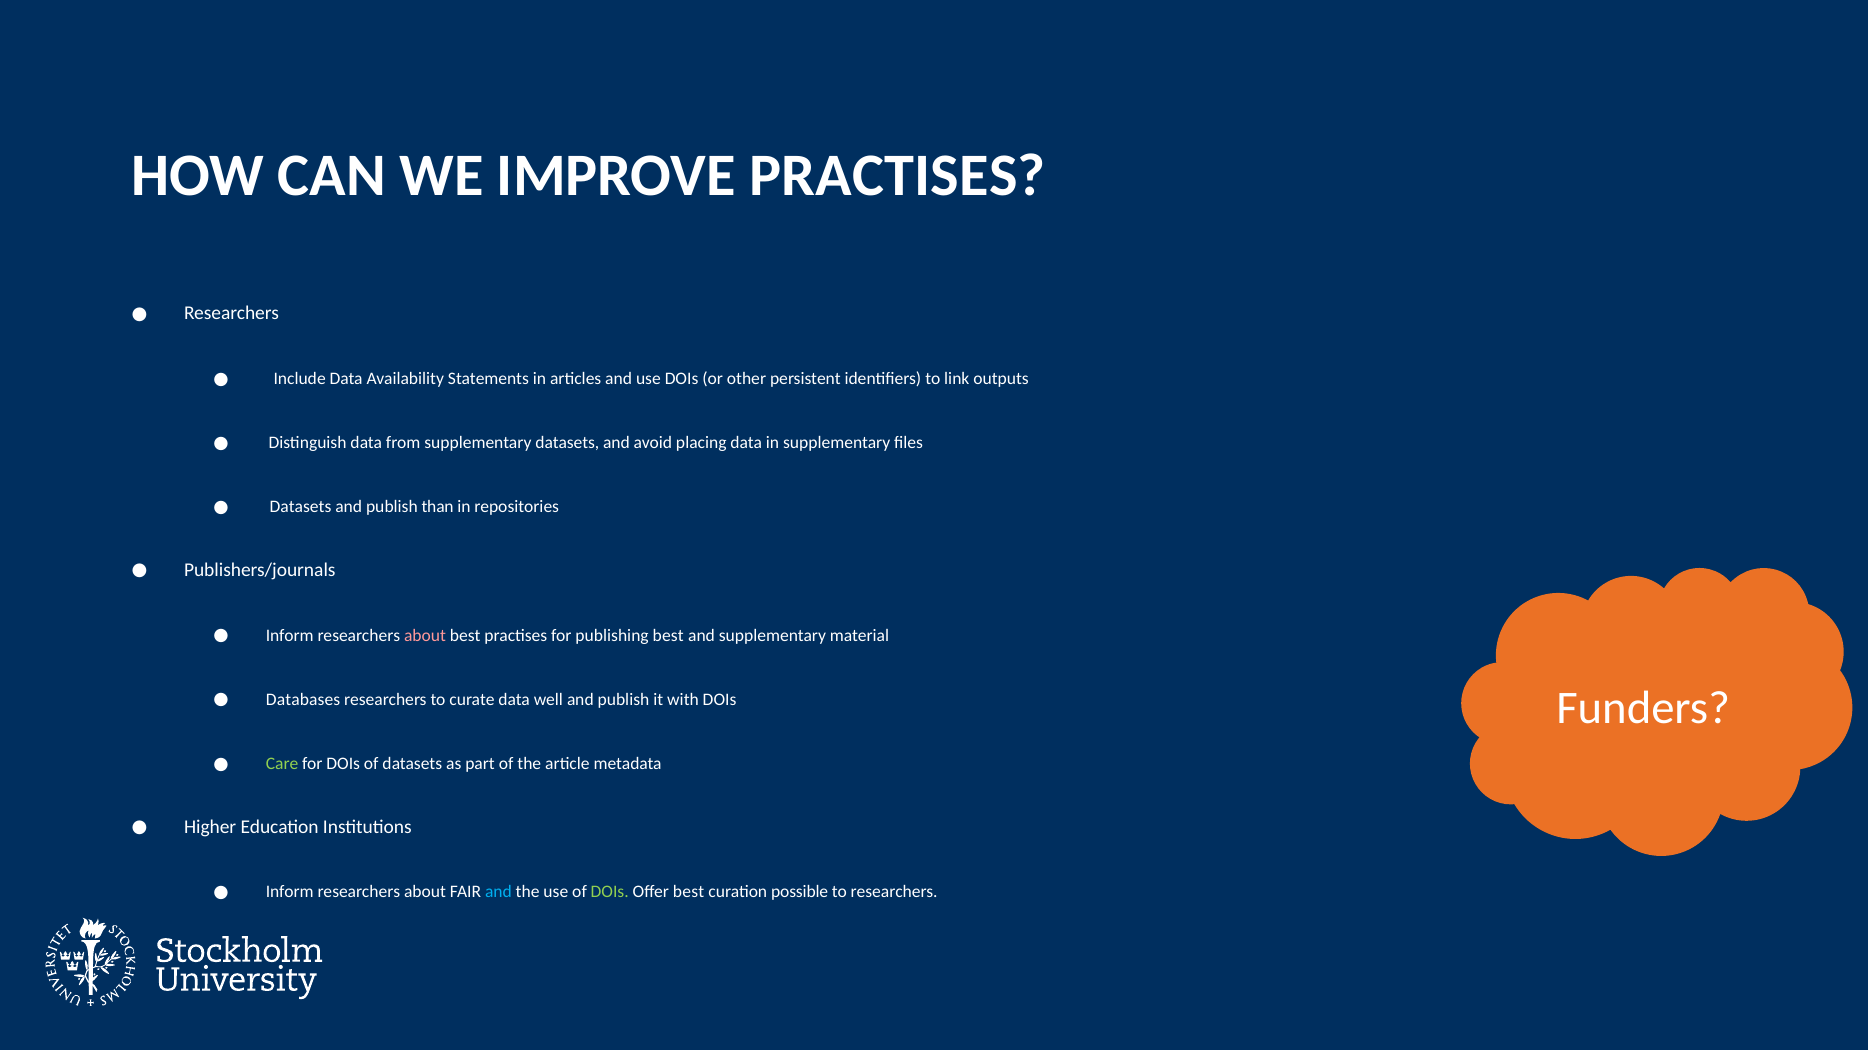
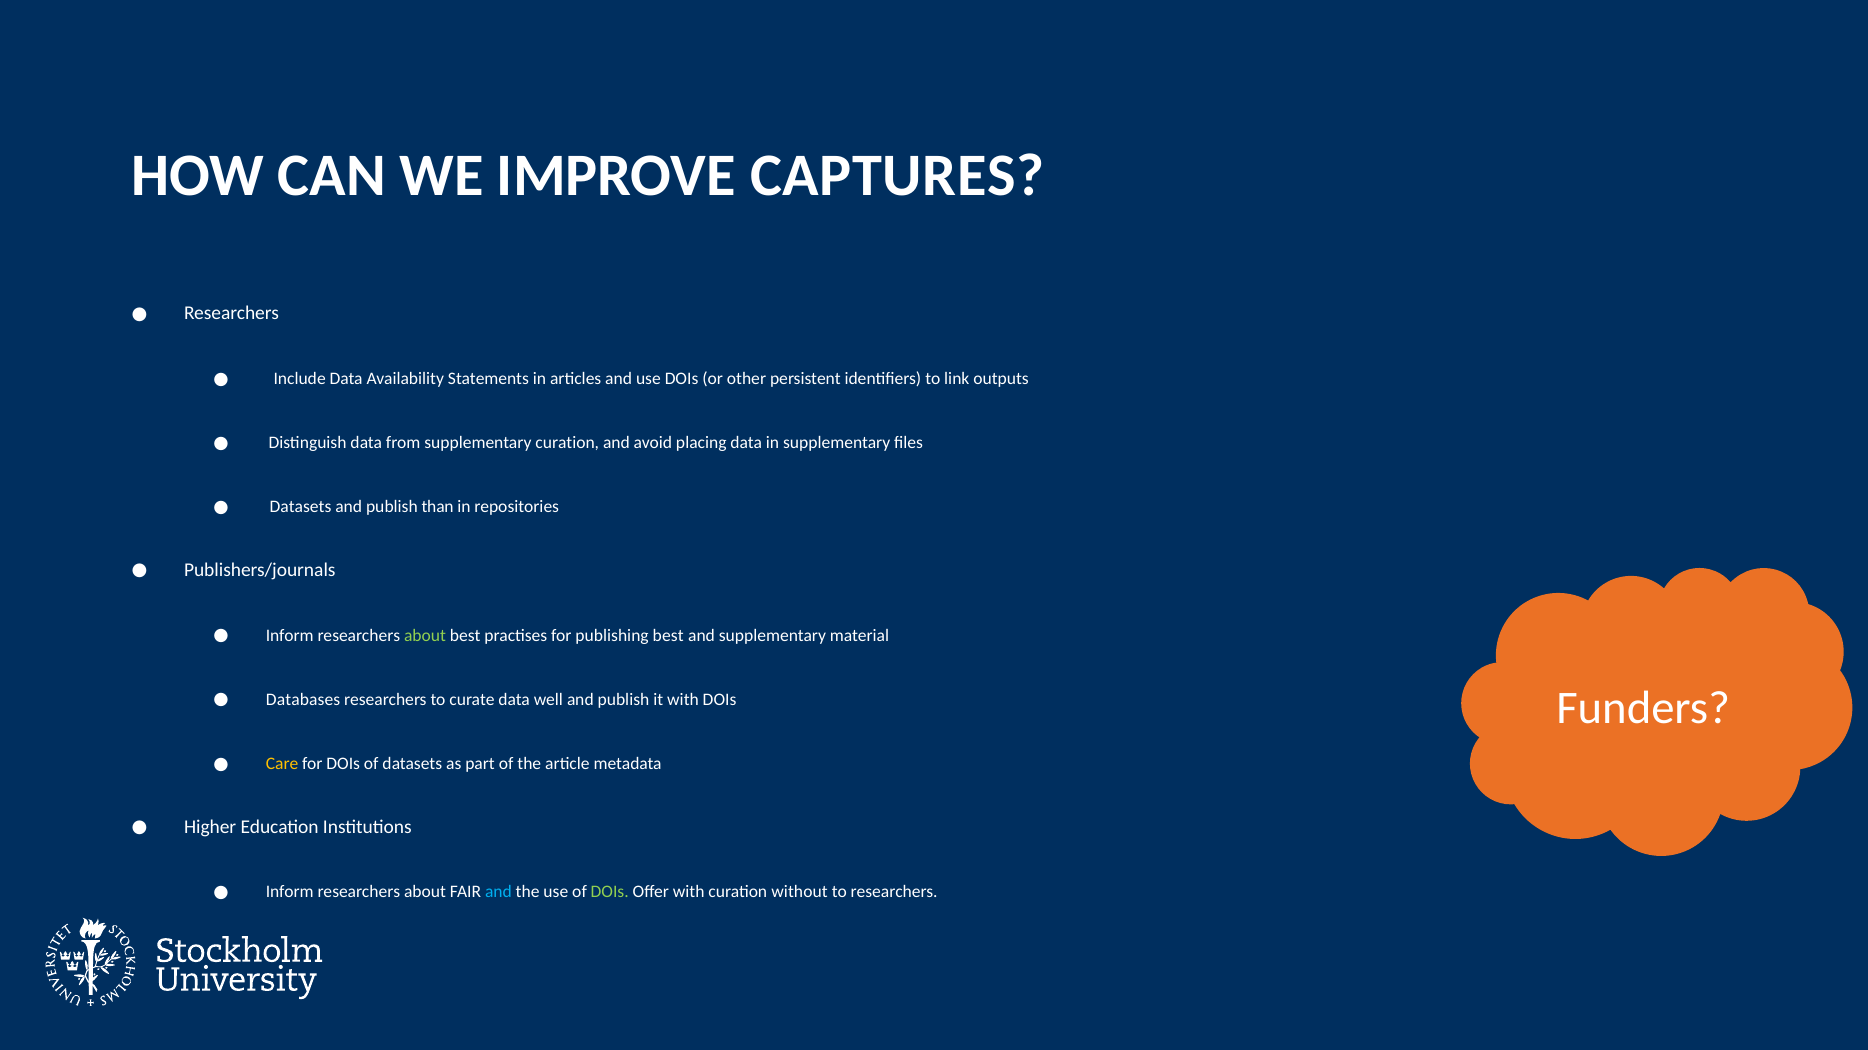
IMPROVE PRACTISES: PRACTISES -> CAPTURES (897, 176)
supplementary datasets: datasets -> curation (567, 443)
about colour: pink -> light green (425, 636)
Care colour: light green -> yellow (282, 764)
Offer best: best -> with (689, 892)
possible: possible -> without (800, 892)
